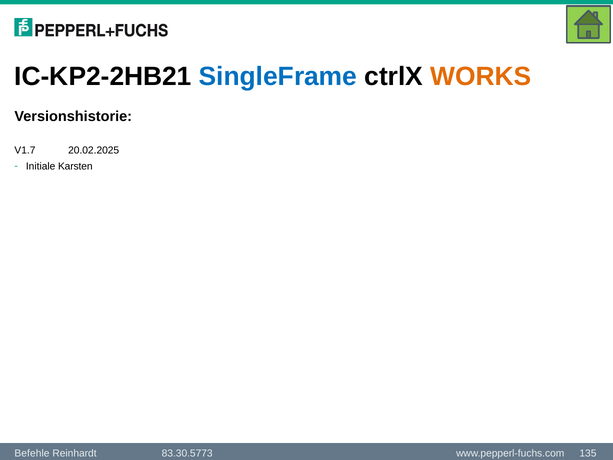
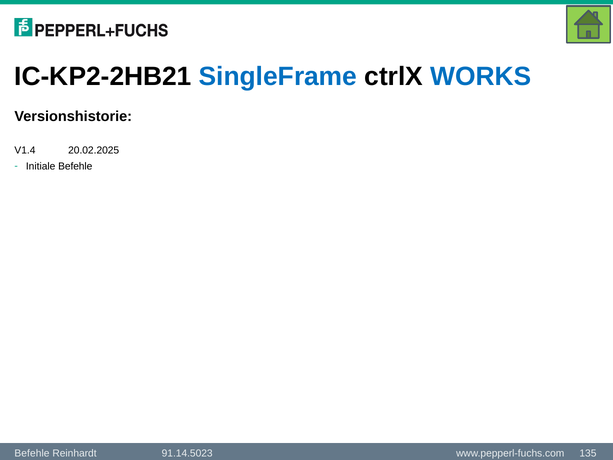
WORKS colour: orange -> blue (481, 76)
V1.7: V1.7 -> V1.4 (25, 150)
Initiale Karsten: Karsten -> Befehle (75, 166)
83.30.5773: 83.30.5773 -> 91.14.5023 (187, 453)
